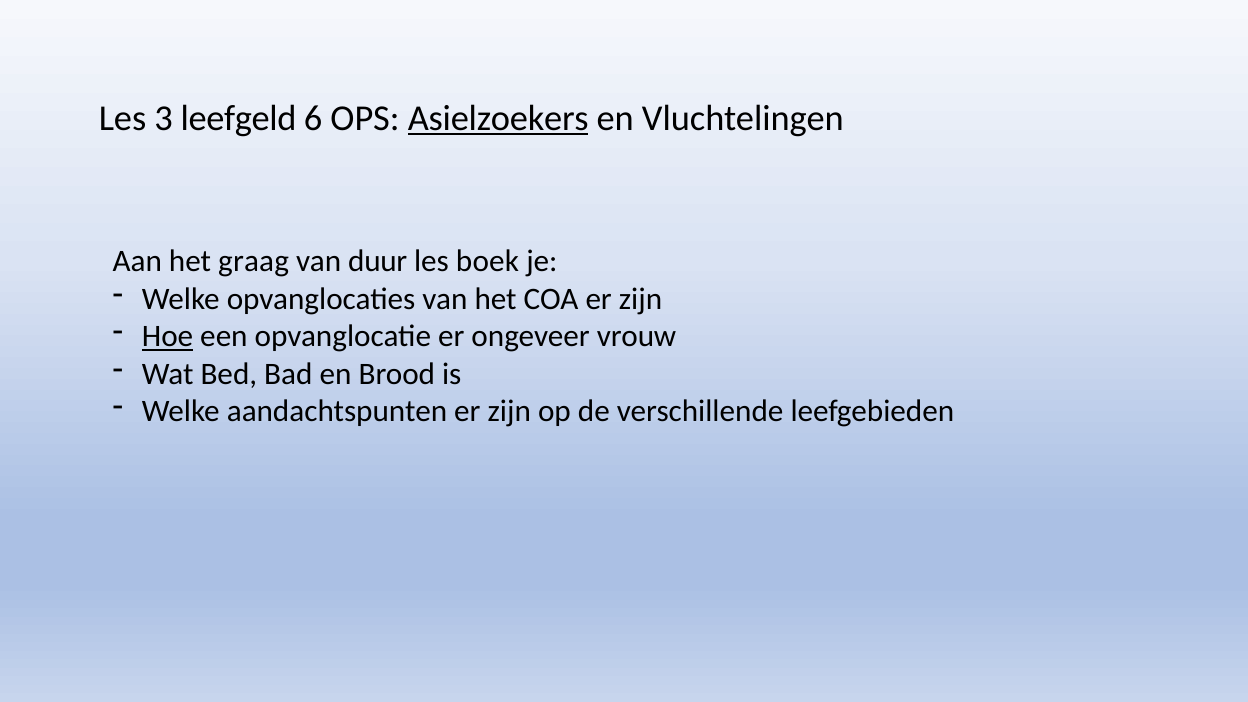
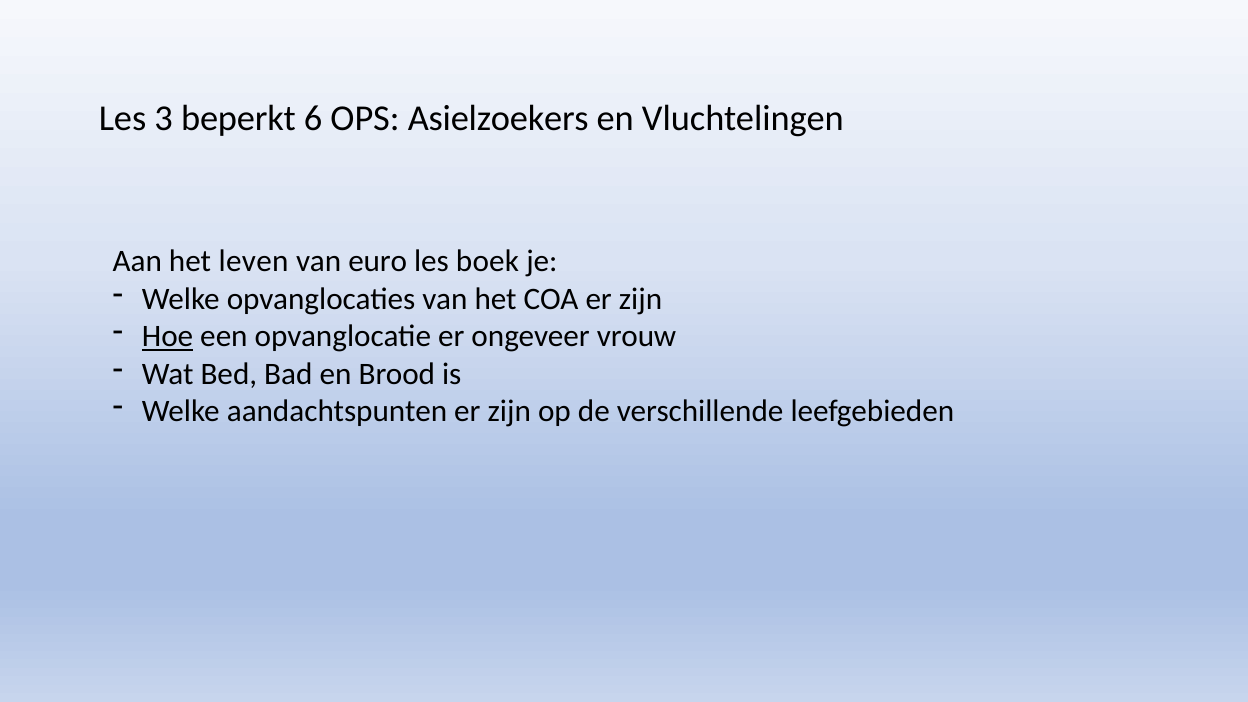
leefgeld: leefgeld -> beperkt (238, 118)
Asielzoekers underline: present -> none (498, 118)
graag: graag -> leven (254, 262)
duur: duur -> euro (378, 262)
